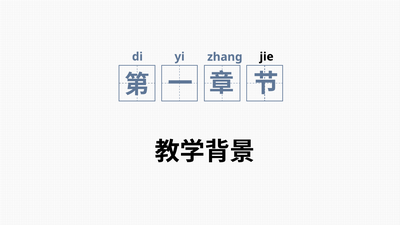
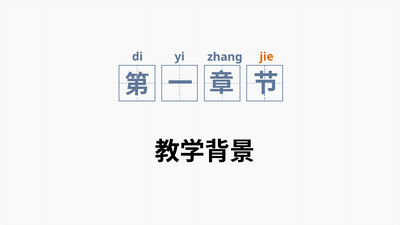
jie colour: black -> orange (267, 57)
